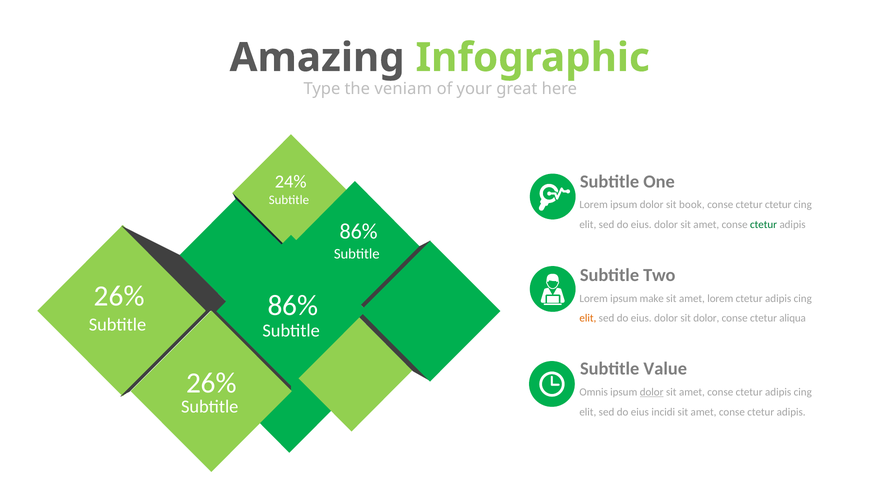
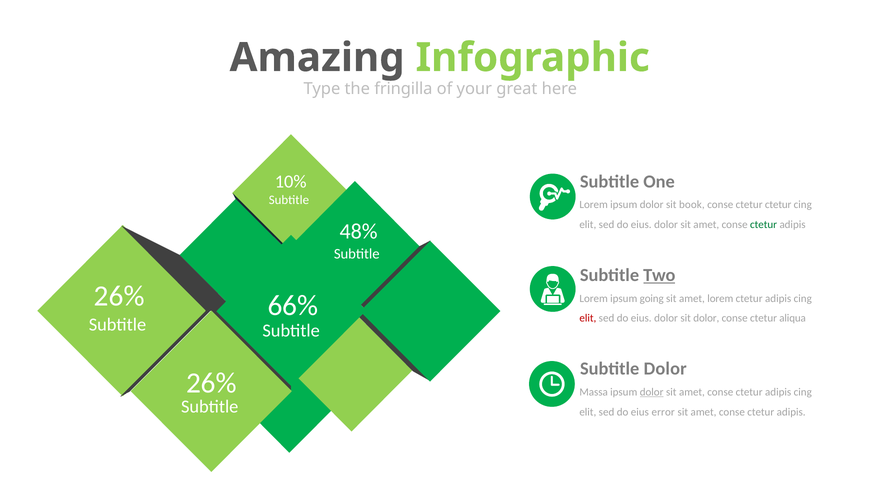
veniam: veniam -> fringilla (403, 89)
24%: 24% -> 10% (291, 182)
86%: 86% -> 48% (359, 231)
Two underline: none -> present (659, 275)
86%: 86% -> 66% (293, 305)
make: make -> going (652, 298)
elit colour: orange -> red (588, 318)
Subtitle Value: Value -> Dolor (665, 369)
Omnis: Omnis -> Massa (594, 392)
incidi: incidi -> error (663, 412)
